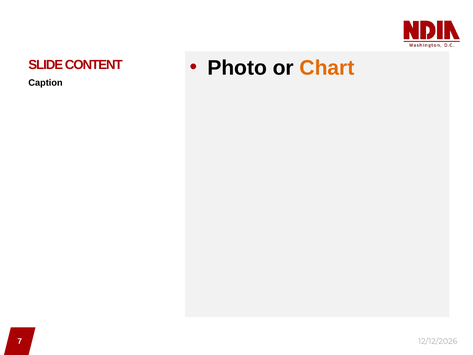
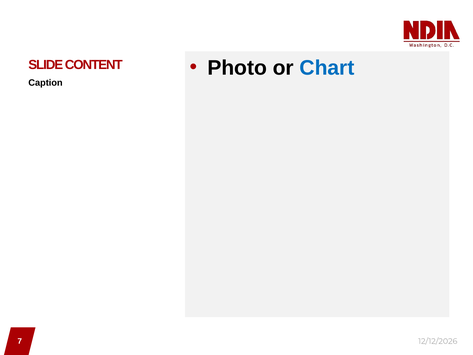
Chart colour: orange -> blue (327, 68)
